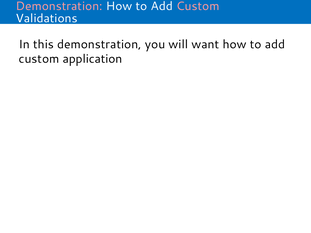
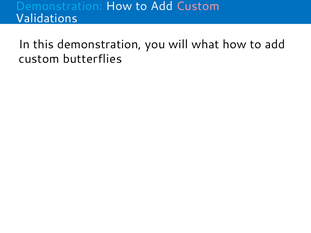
Demonstration colour: pink -> light blue (59, 6)
want: want -> what (205, 44)
application: application -> butterflies (92, 59)
